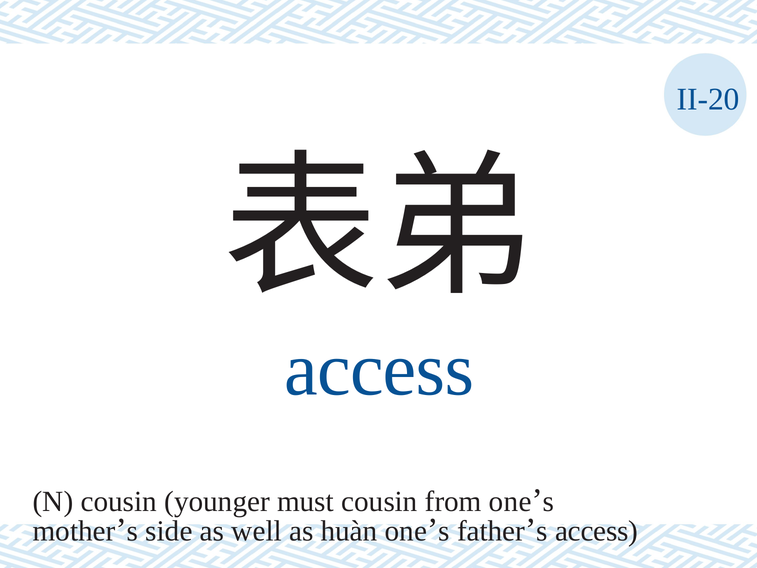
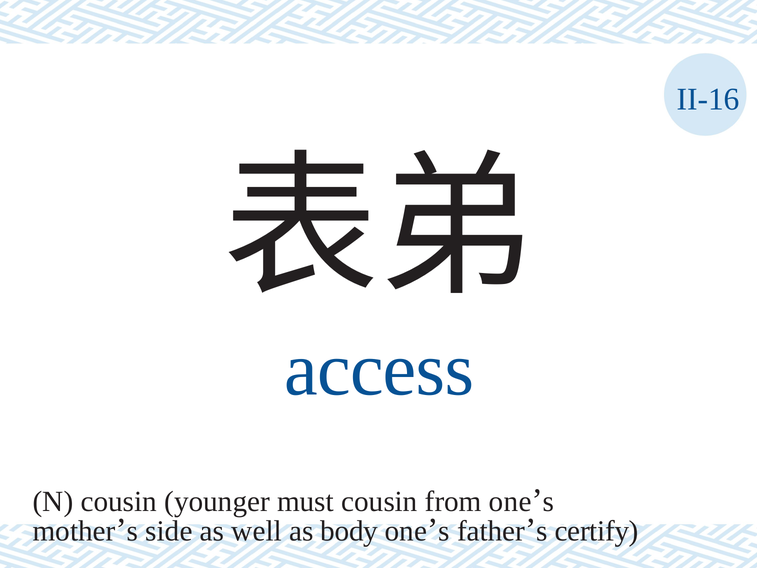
II-20: II-20 -> II-16 (708, 99)
huàn: huàn -> body (349, 531)
access: access -> certify (597, 531)
